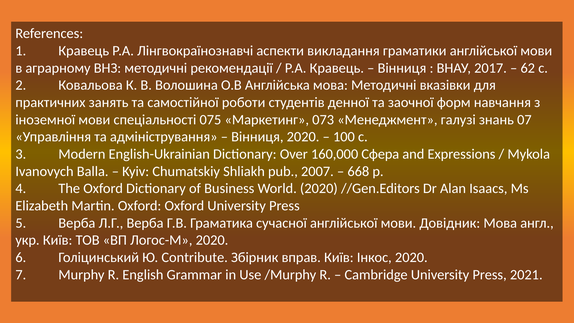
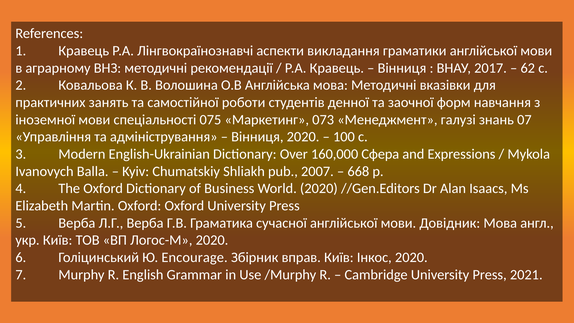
Contribute: Contribute -> Encourage (195, 257)
